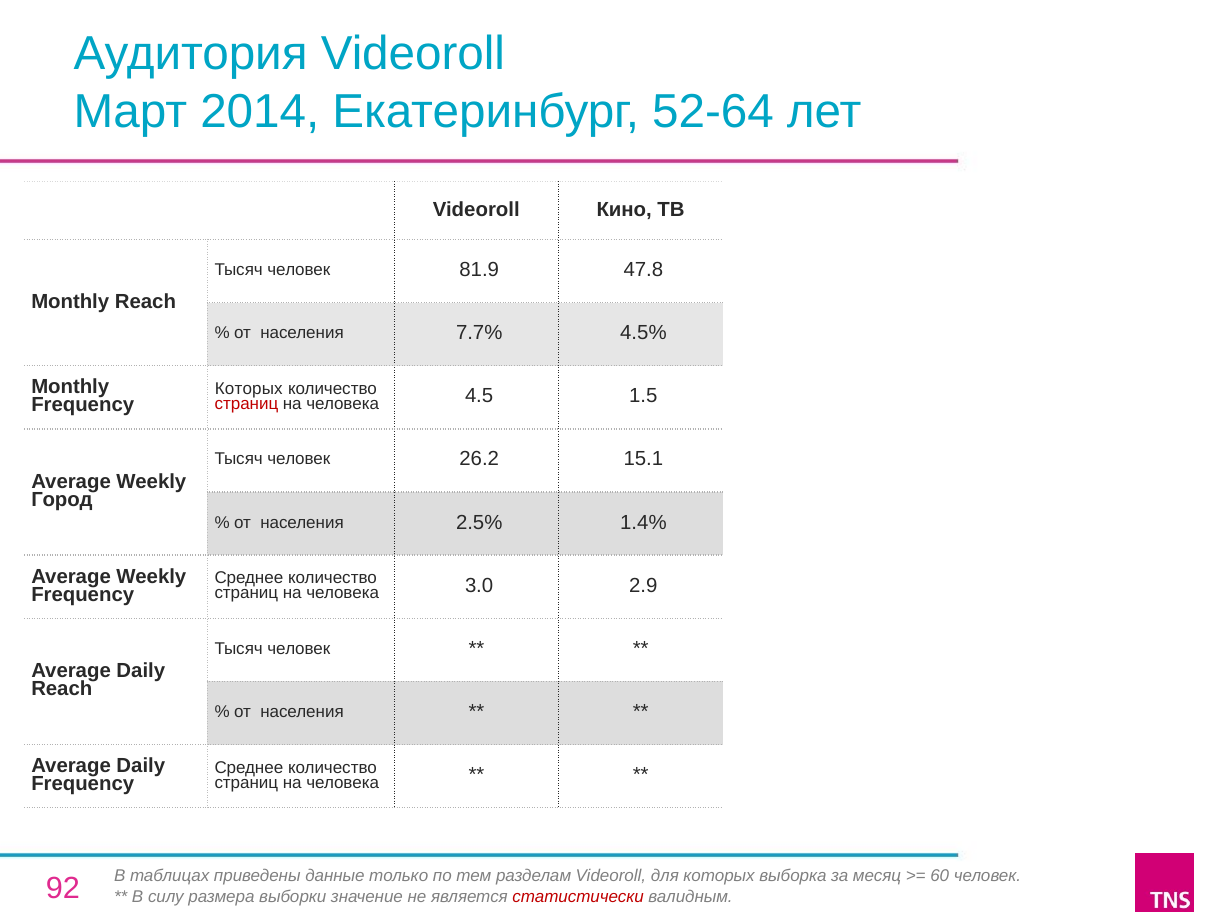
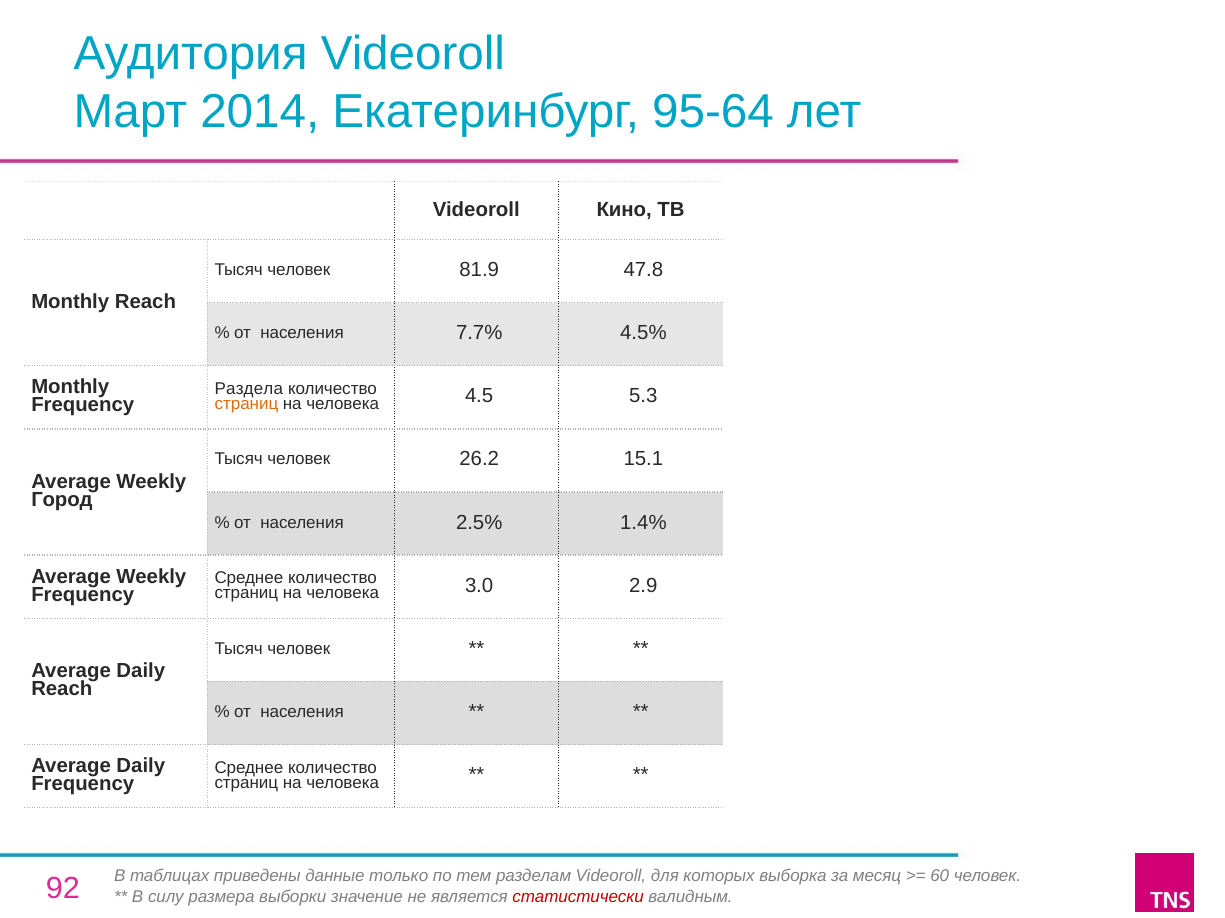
52-64: 52-64 -> 95-64 (713, 112)
Которых: Которых -> Раздела (249, 389)
страниц colour: red -> orange (246, 404)
1.5: 1.5 -> 5.3 (643, 396)
